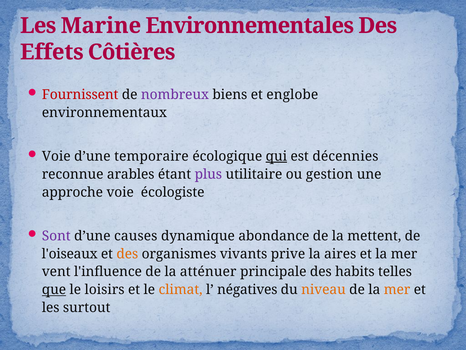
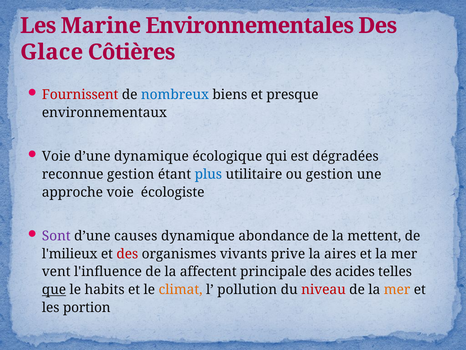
Effets: Effets -> Glace (52, 52)
nombreux colour: purple -> blue (175, 95)
englobe: englobe -> presque (292, 95)
d’une temporaire: temporaire -> dynamique (151, 156)
qui underline: present -> none (276, 156)
décennies: décennies -> dégradées (345, 156)
reconnue arables: arables -> gestion (131, 174)
plus colour: purple -> blue (208, 174)
l'oiseaux: l'oiseaux -> l'milieux (70, 254)
des colour: orange -> red (127, 254)
atténuer: atténuer -> affectent (208, 271)
habits: habits -> acides (355, 271)
loisirs: loisirs -> habits (105, 289)
négatives: négatives -> pollution (247, 289)
niveau colour: orange -> red (323, 289)
surtout: surtout -> portion (87, 307)
